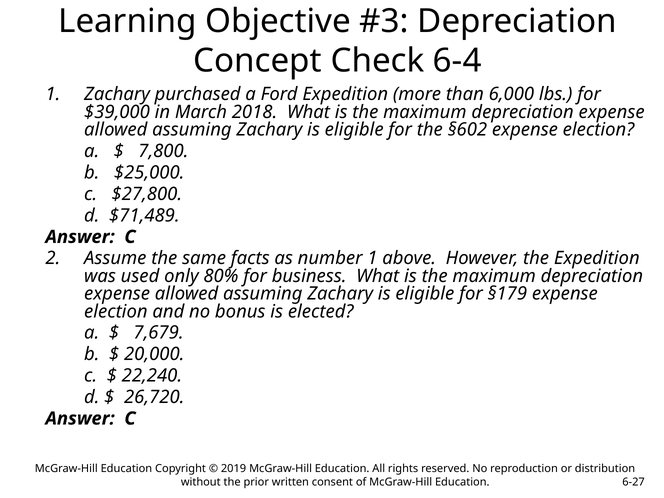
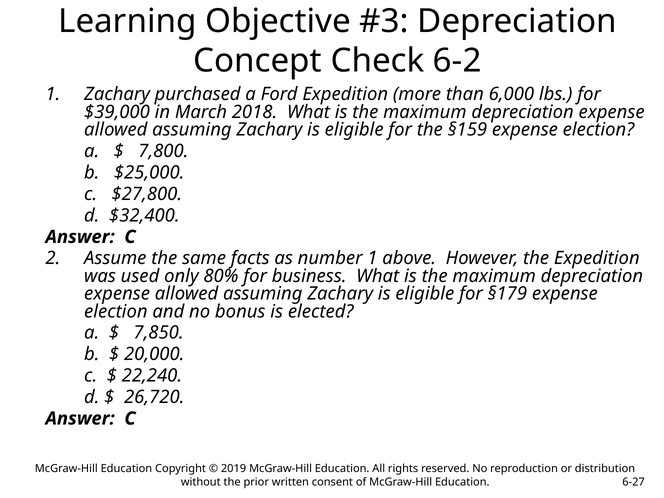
6-4: 6-4 -> 6-2 (457, 61)
§602: §602 -> §159 (467, 130)
$71,489: $71,489 -> $32,400 (144, 215)
7,679: 7,679 -> 7,850 (159, 333)
